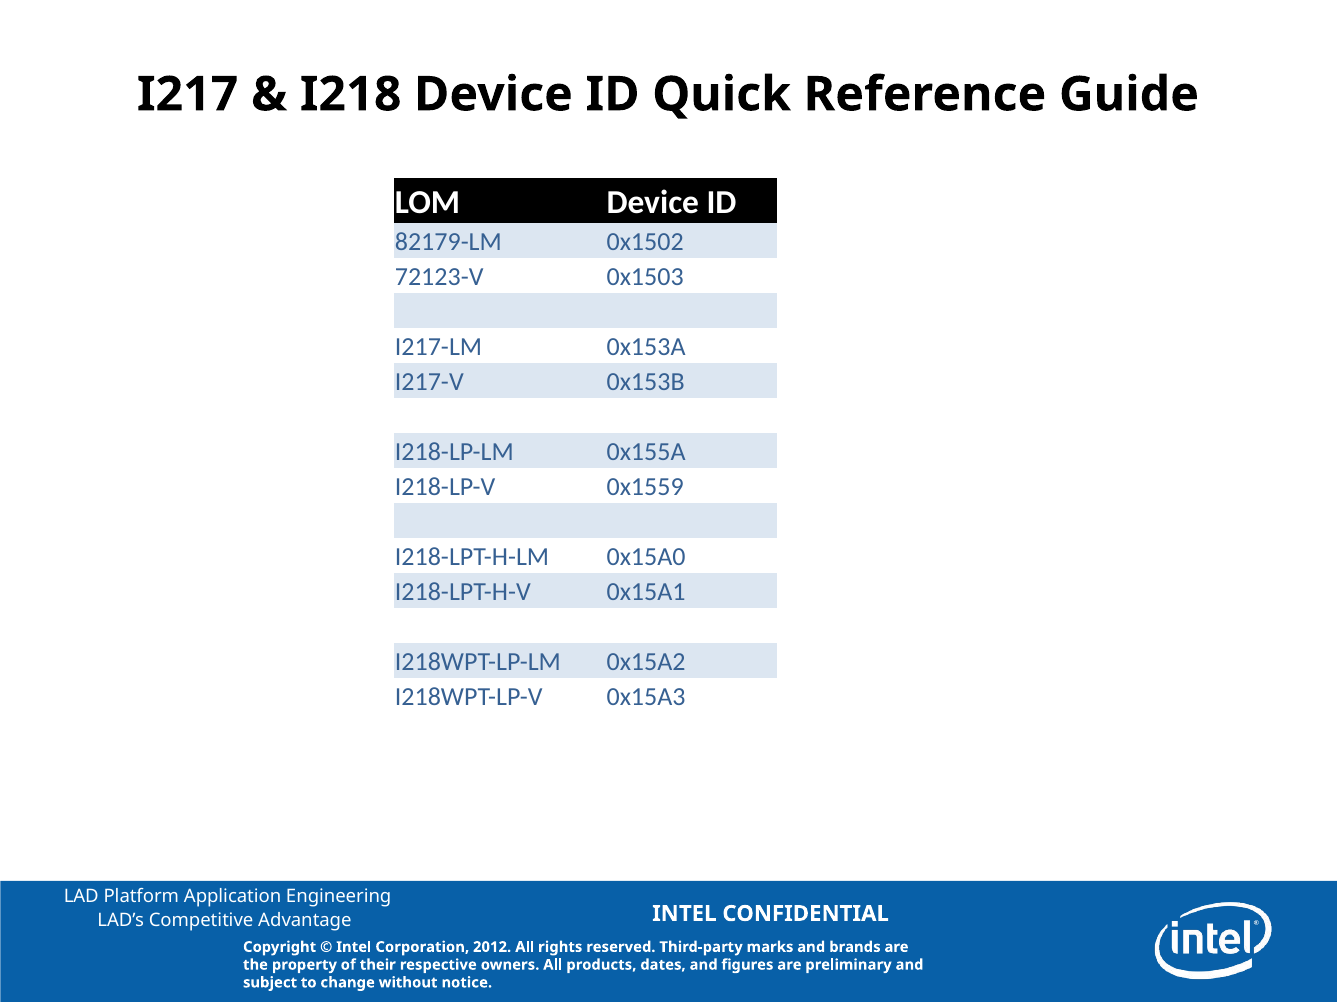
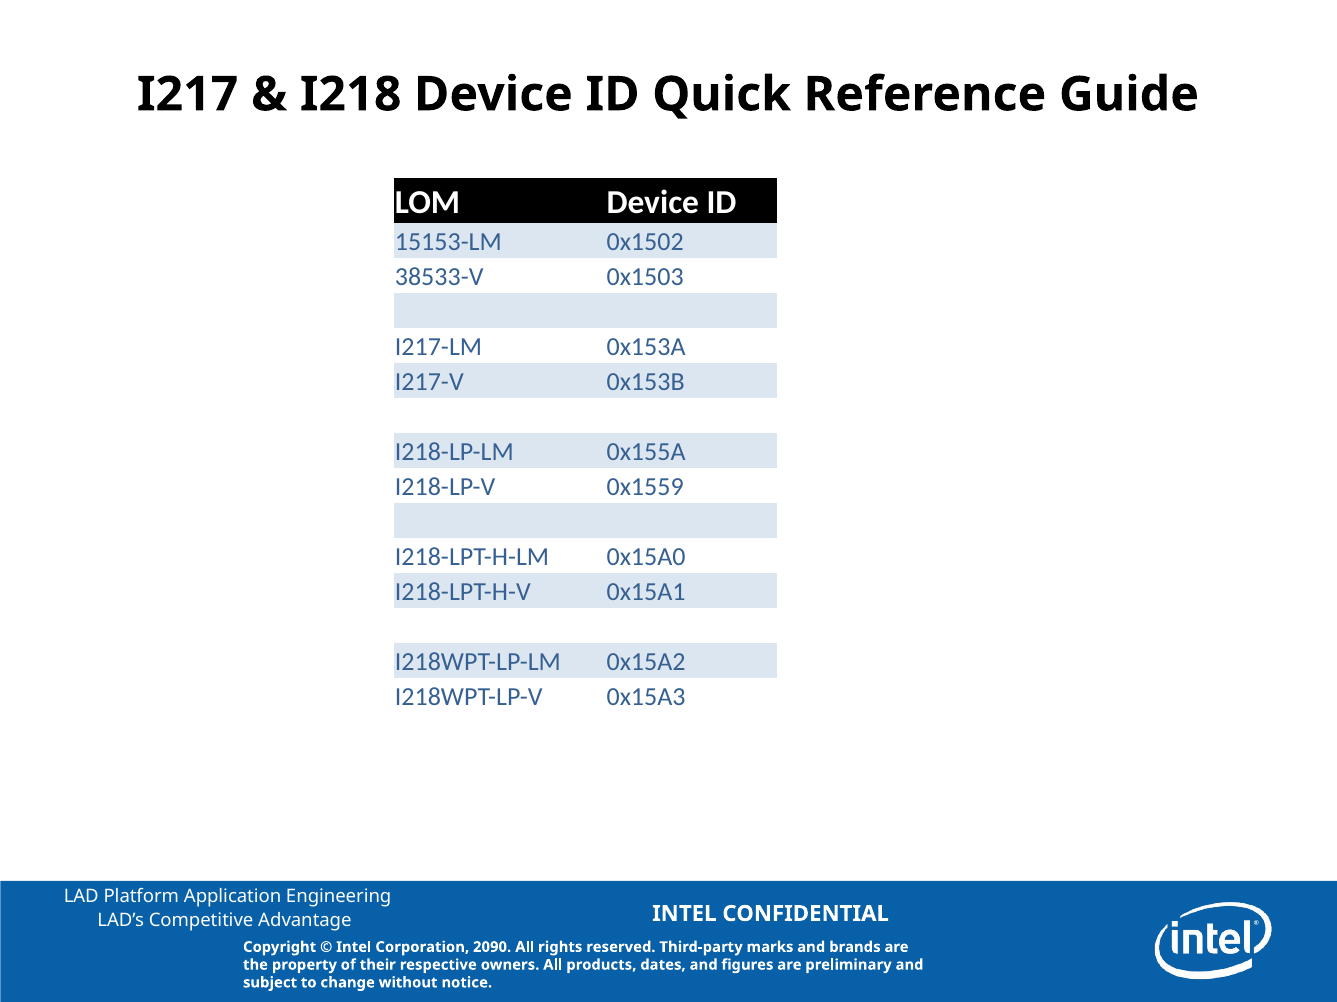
82179-LM: 82179-LM -> 15153-LM (448, 243)
72123-V: 72123-V -> 38533-V (439, 278)
2012: 2012 -> 2090 (492, 948)
